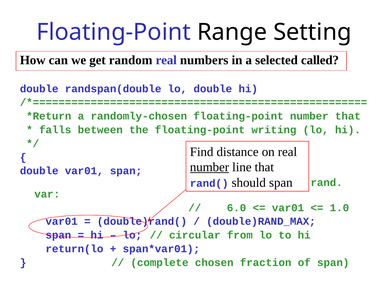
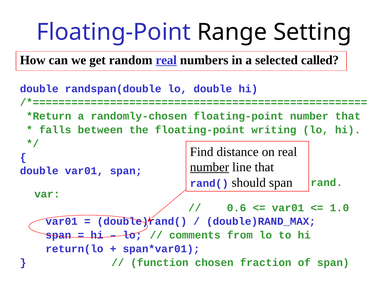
real underline: none -> present (166, 60)
6.0: 6.0 -> 0.6 (237, 208)
circular: circular -> comments (195, 235)
complete: complete -> function (160, 262)
